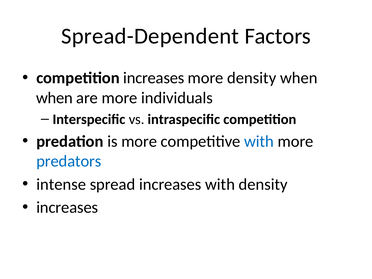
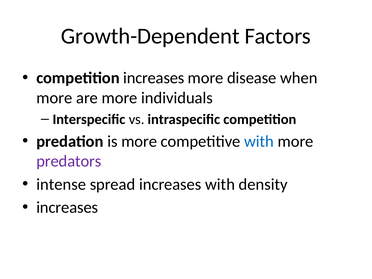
Spread-Dependent: Spread-Dependent -> Growth-Dependent (150, 36)
more density: density -> disease (252, 78)
when: when -> more (54, 98)
predators colour: blue -> purple (69, 161)
